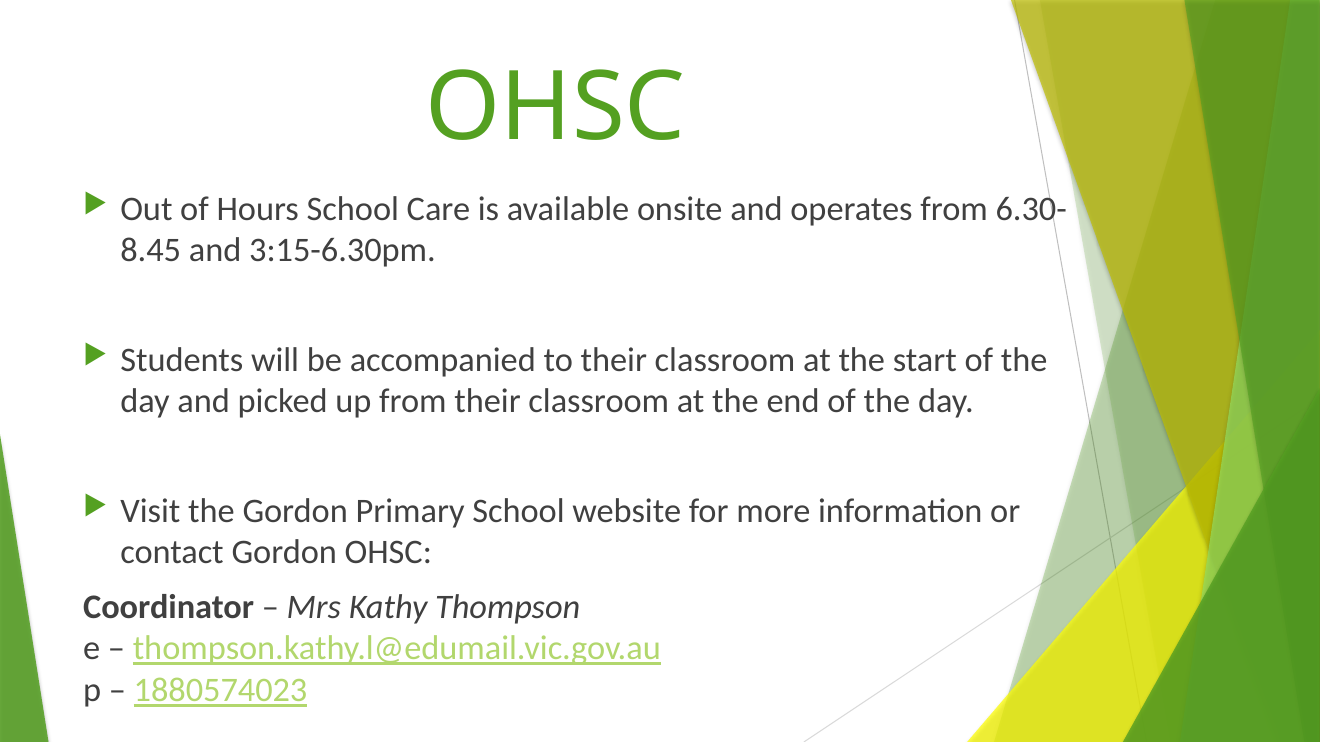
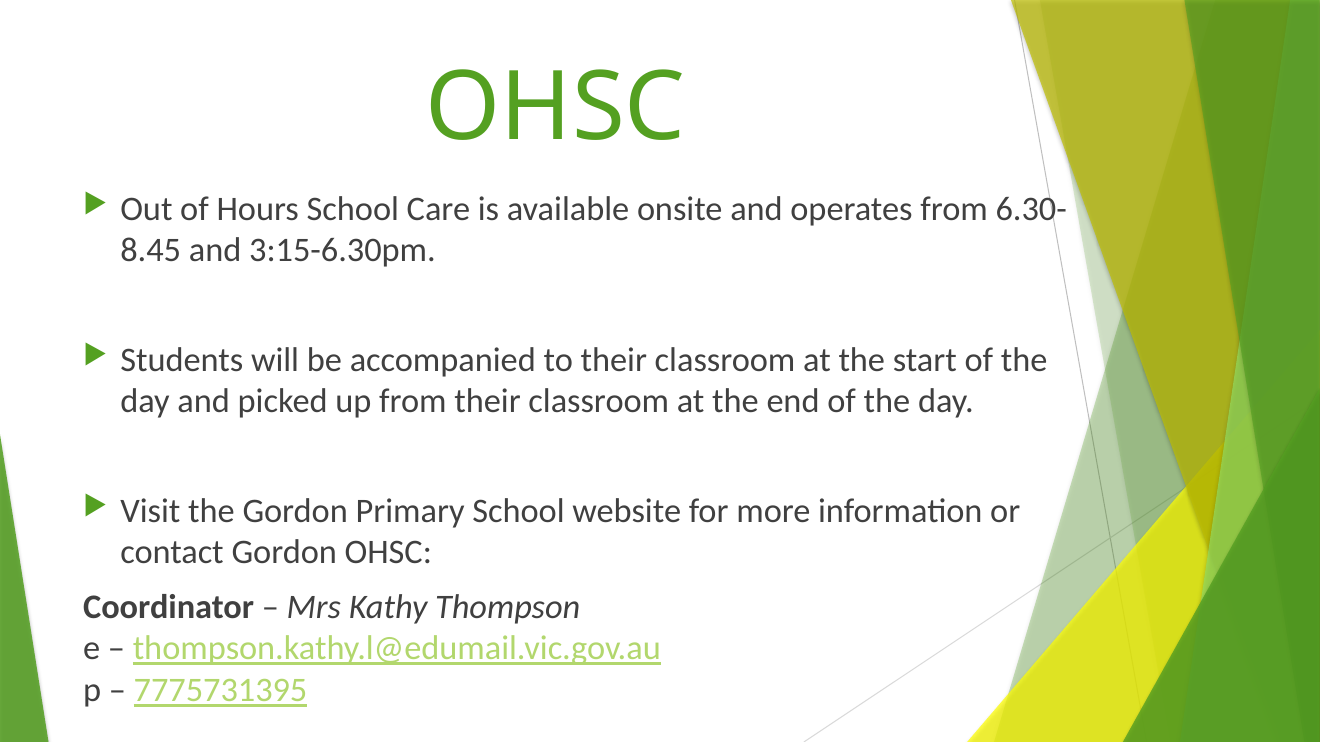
1880574023: 1880574023 -> 7775731395 (221, 691)
